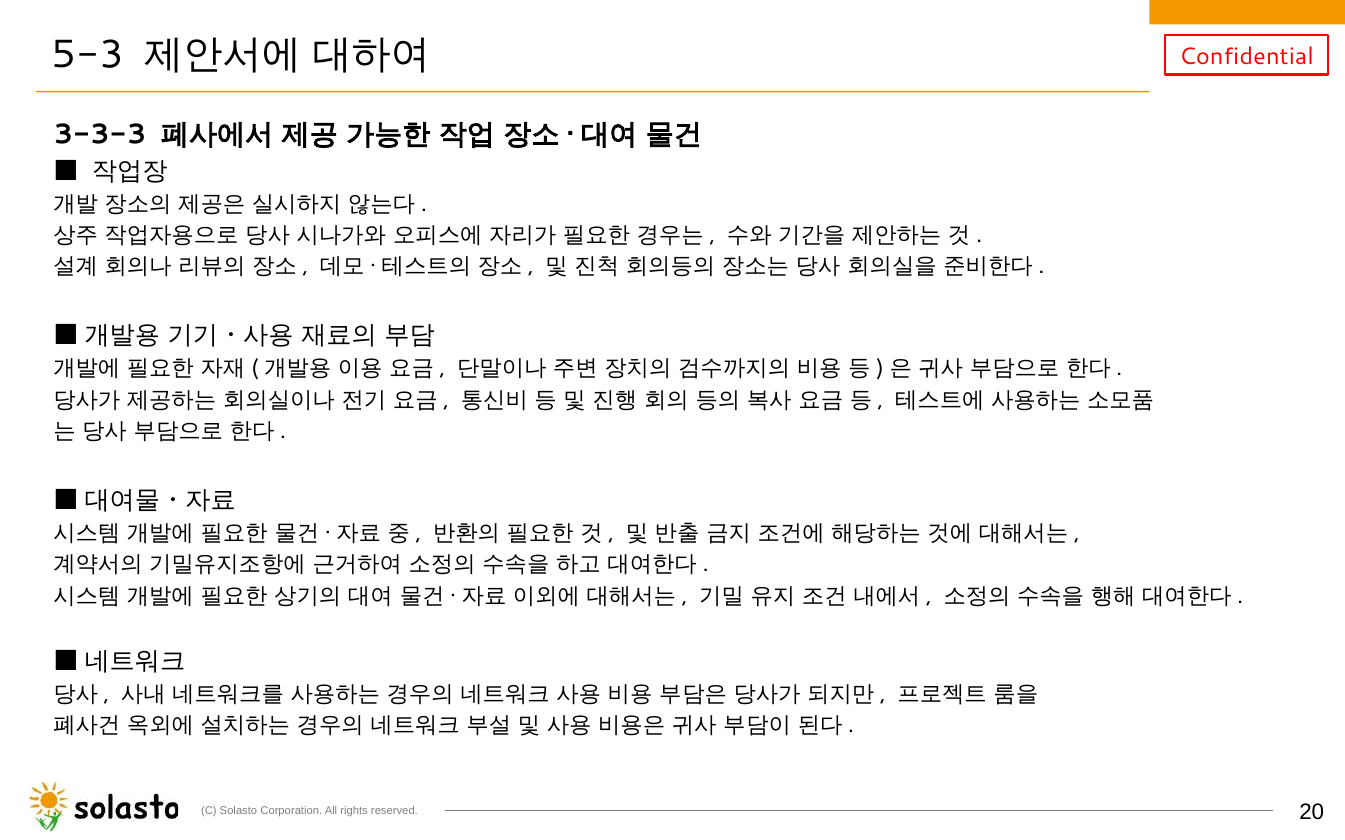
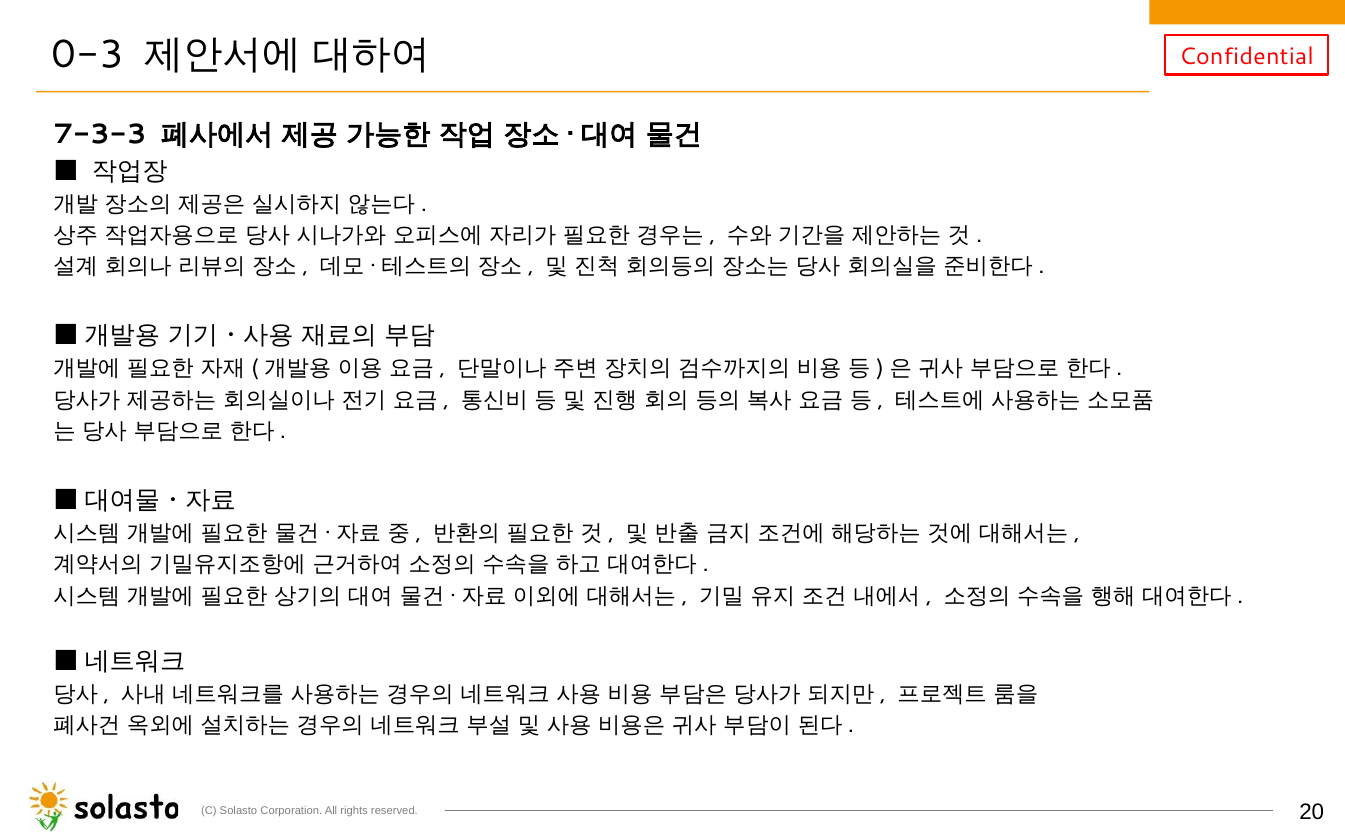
5-3: 5-3 -> 0-3 (88, 55)
3-3-3: 3-3-3 -> 7-3-3 (100, 134)
